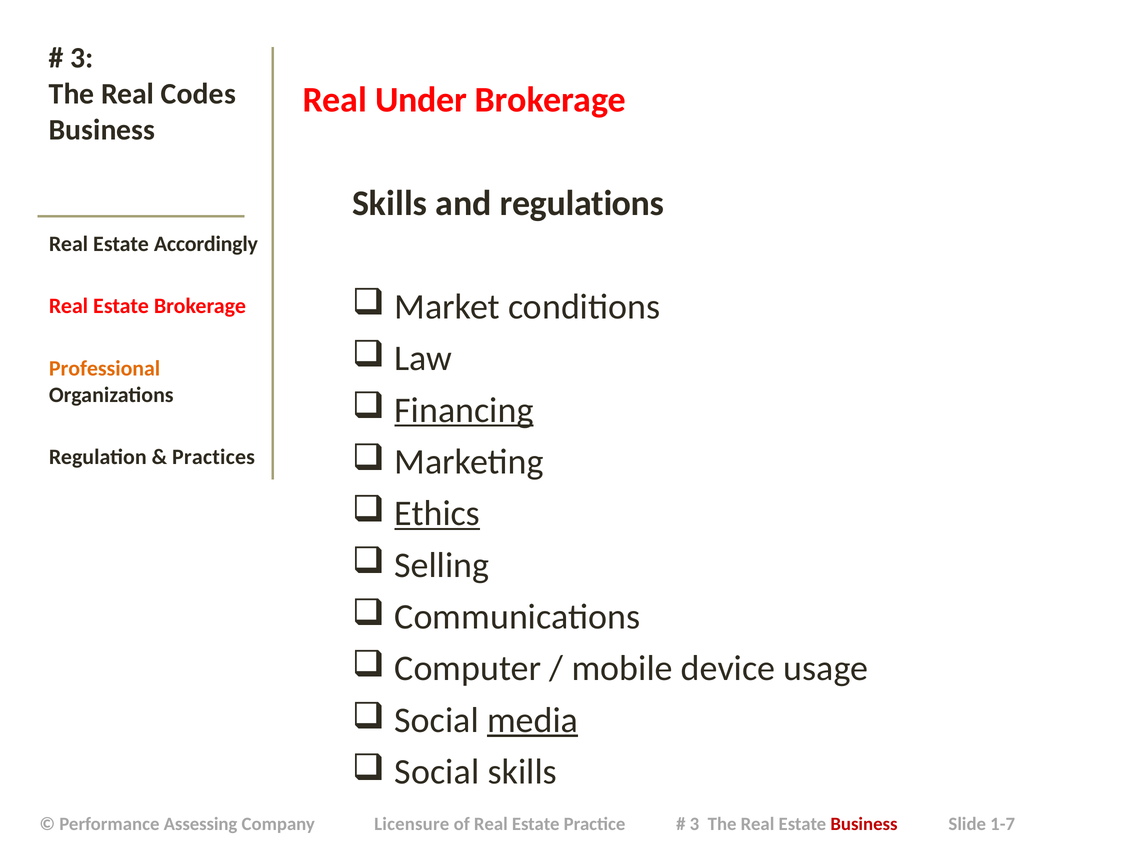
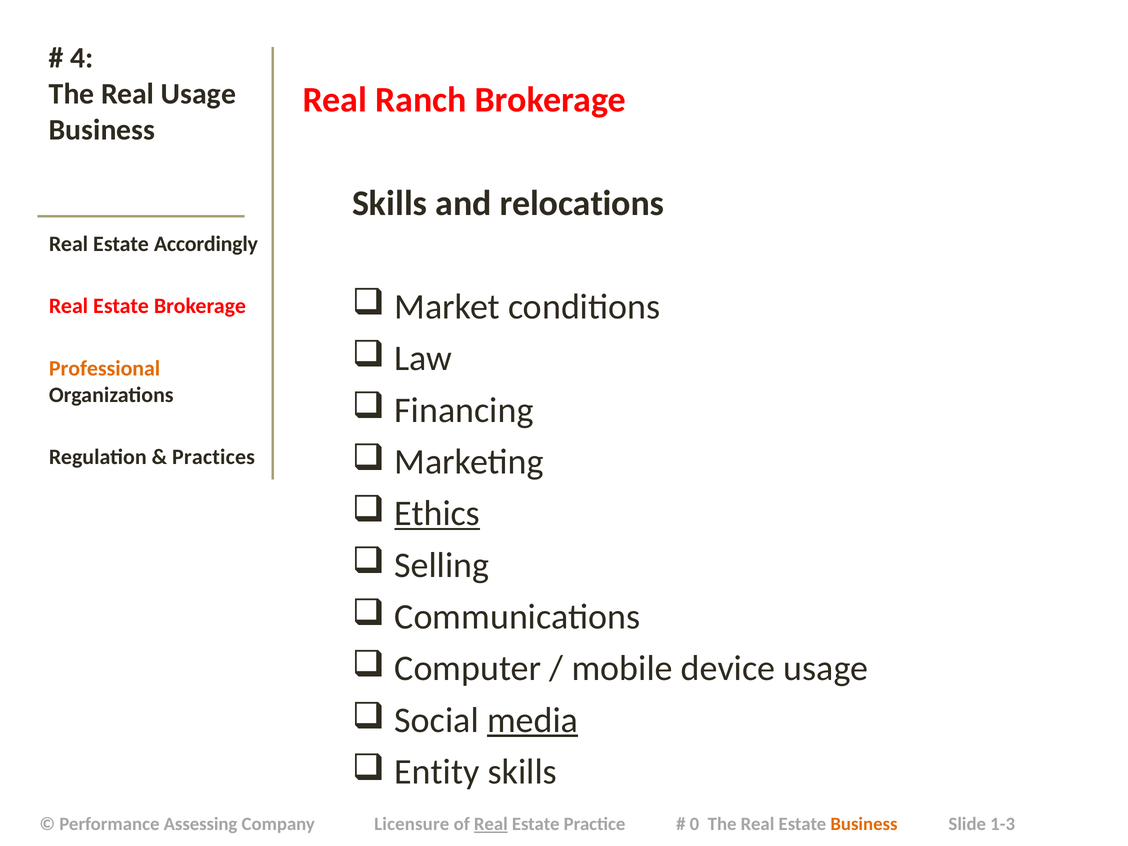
3: 3 -> 4 (82, 58)
Real Codes: Codes -> Usage (198, 94)
Under: Under -> Ranch (421, 100)
regulations: regulations -> relocations (582, 203)
Financing underline: present -> none (464, 410)
Social: Social -> Entity (437, 772)
Real underline: none -> present (491, 824)
3: 3 -> 0 (694, 824)
Business colour: red -> orange (864, 824)
1-7: 1-7 -> 1-3 (1003, 824)
